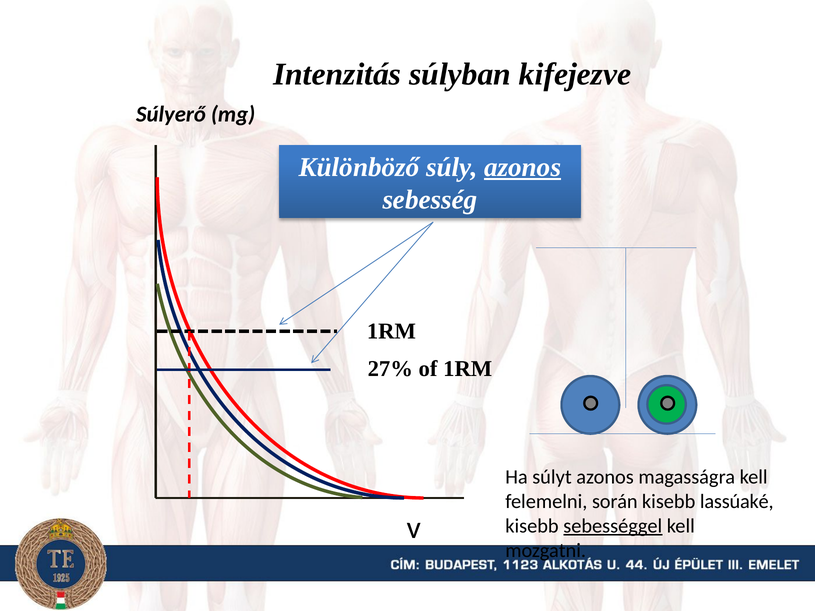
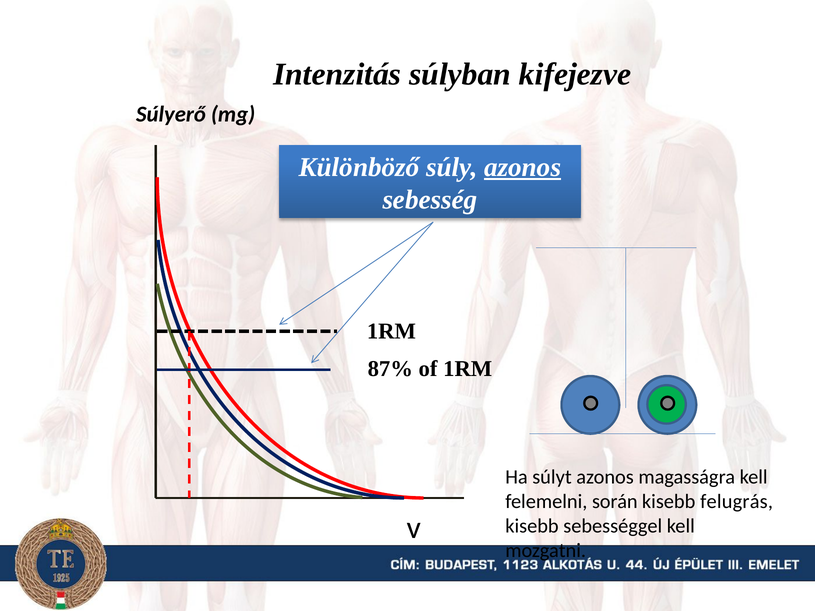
27%: 27% -> 87% (390, 369)
lassúaké: lassúaké -> felugrás (737, 502)
sebességgel underline: present -> none (613, 526)
